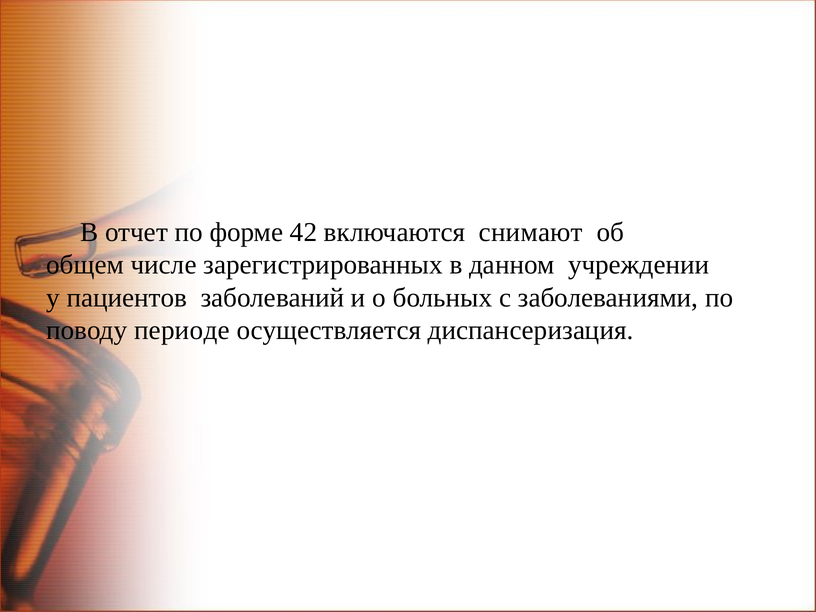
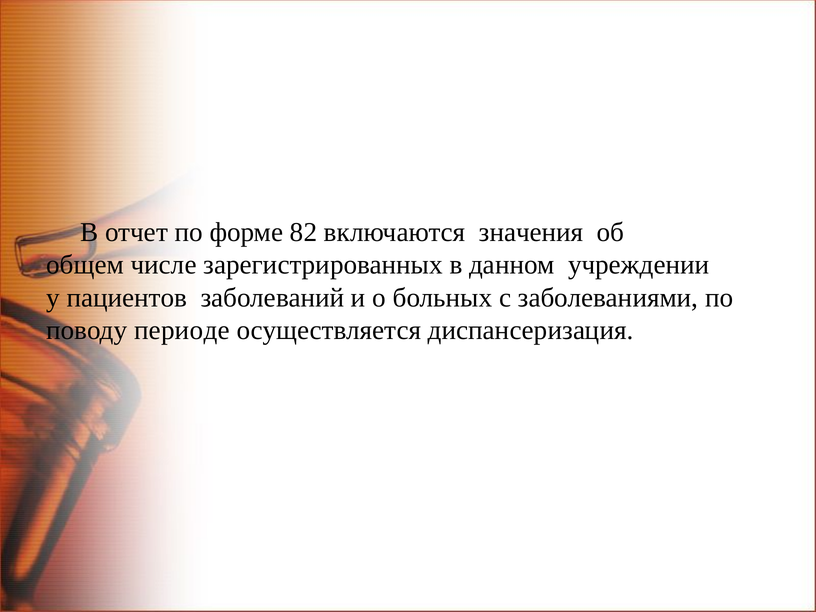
42: 42 -> 82 (304, 232)
снимают: снимают -> значения (531, 232)
